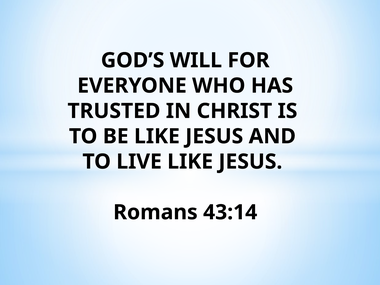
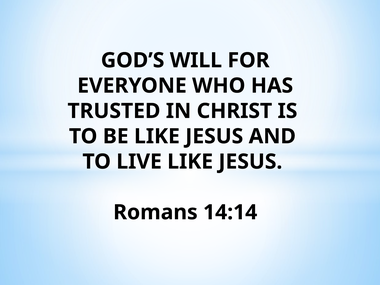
43:14: 43:14 -> 14:14 (230, 212)
